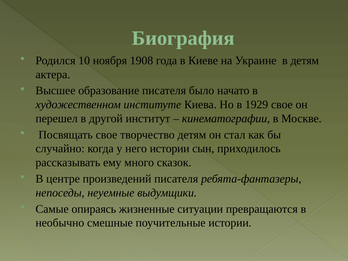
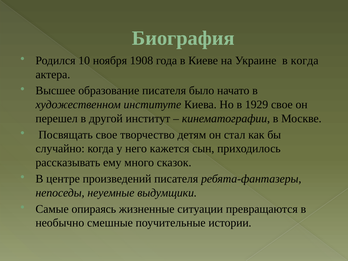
в детям: детям -> когда (305, 61)
него истории: истории -> кажется (170, 149)
